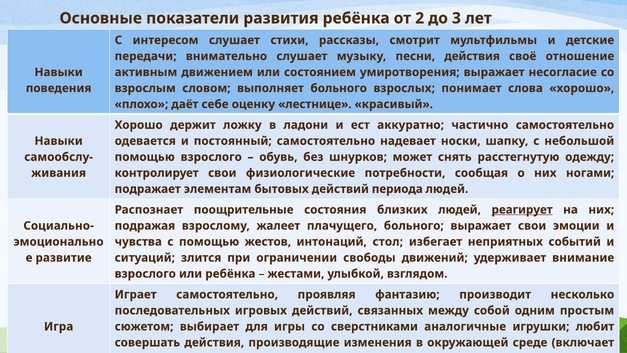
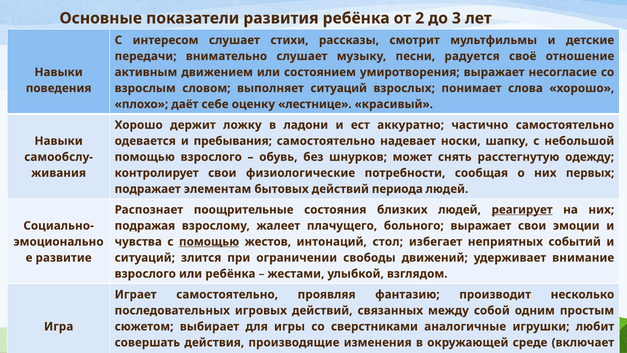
песни действия: действия -> радуется (472, 56)
выполняет больного: больного -> ситуаций (339, 88)
постоянный: постоянный -> пребывания (233, 141)
ногами: ногами -> первых (590, 173)
помощью underline: none -> present (209, 242)
